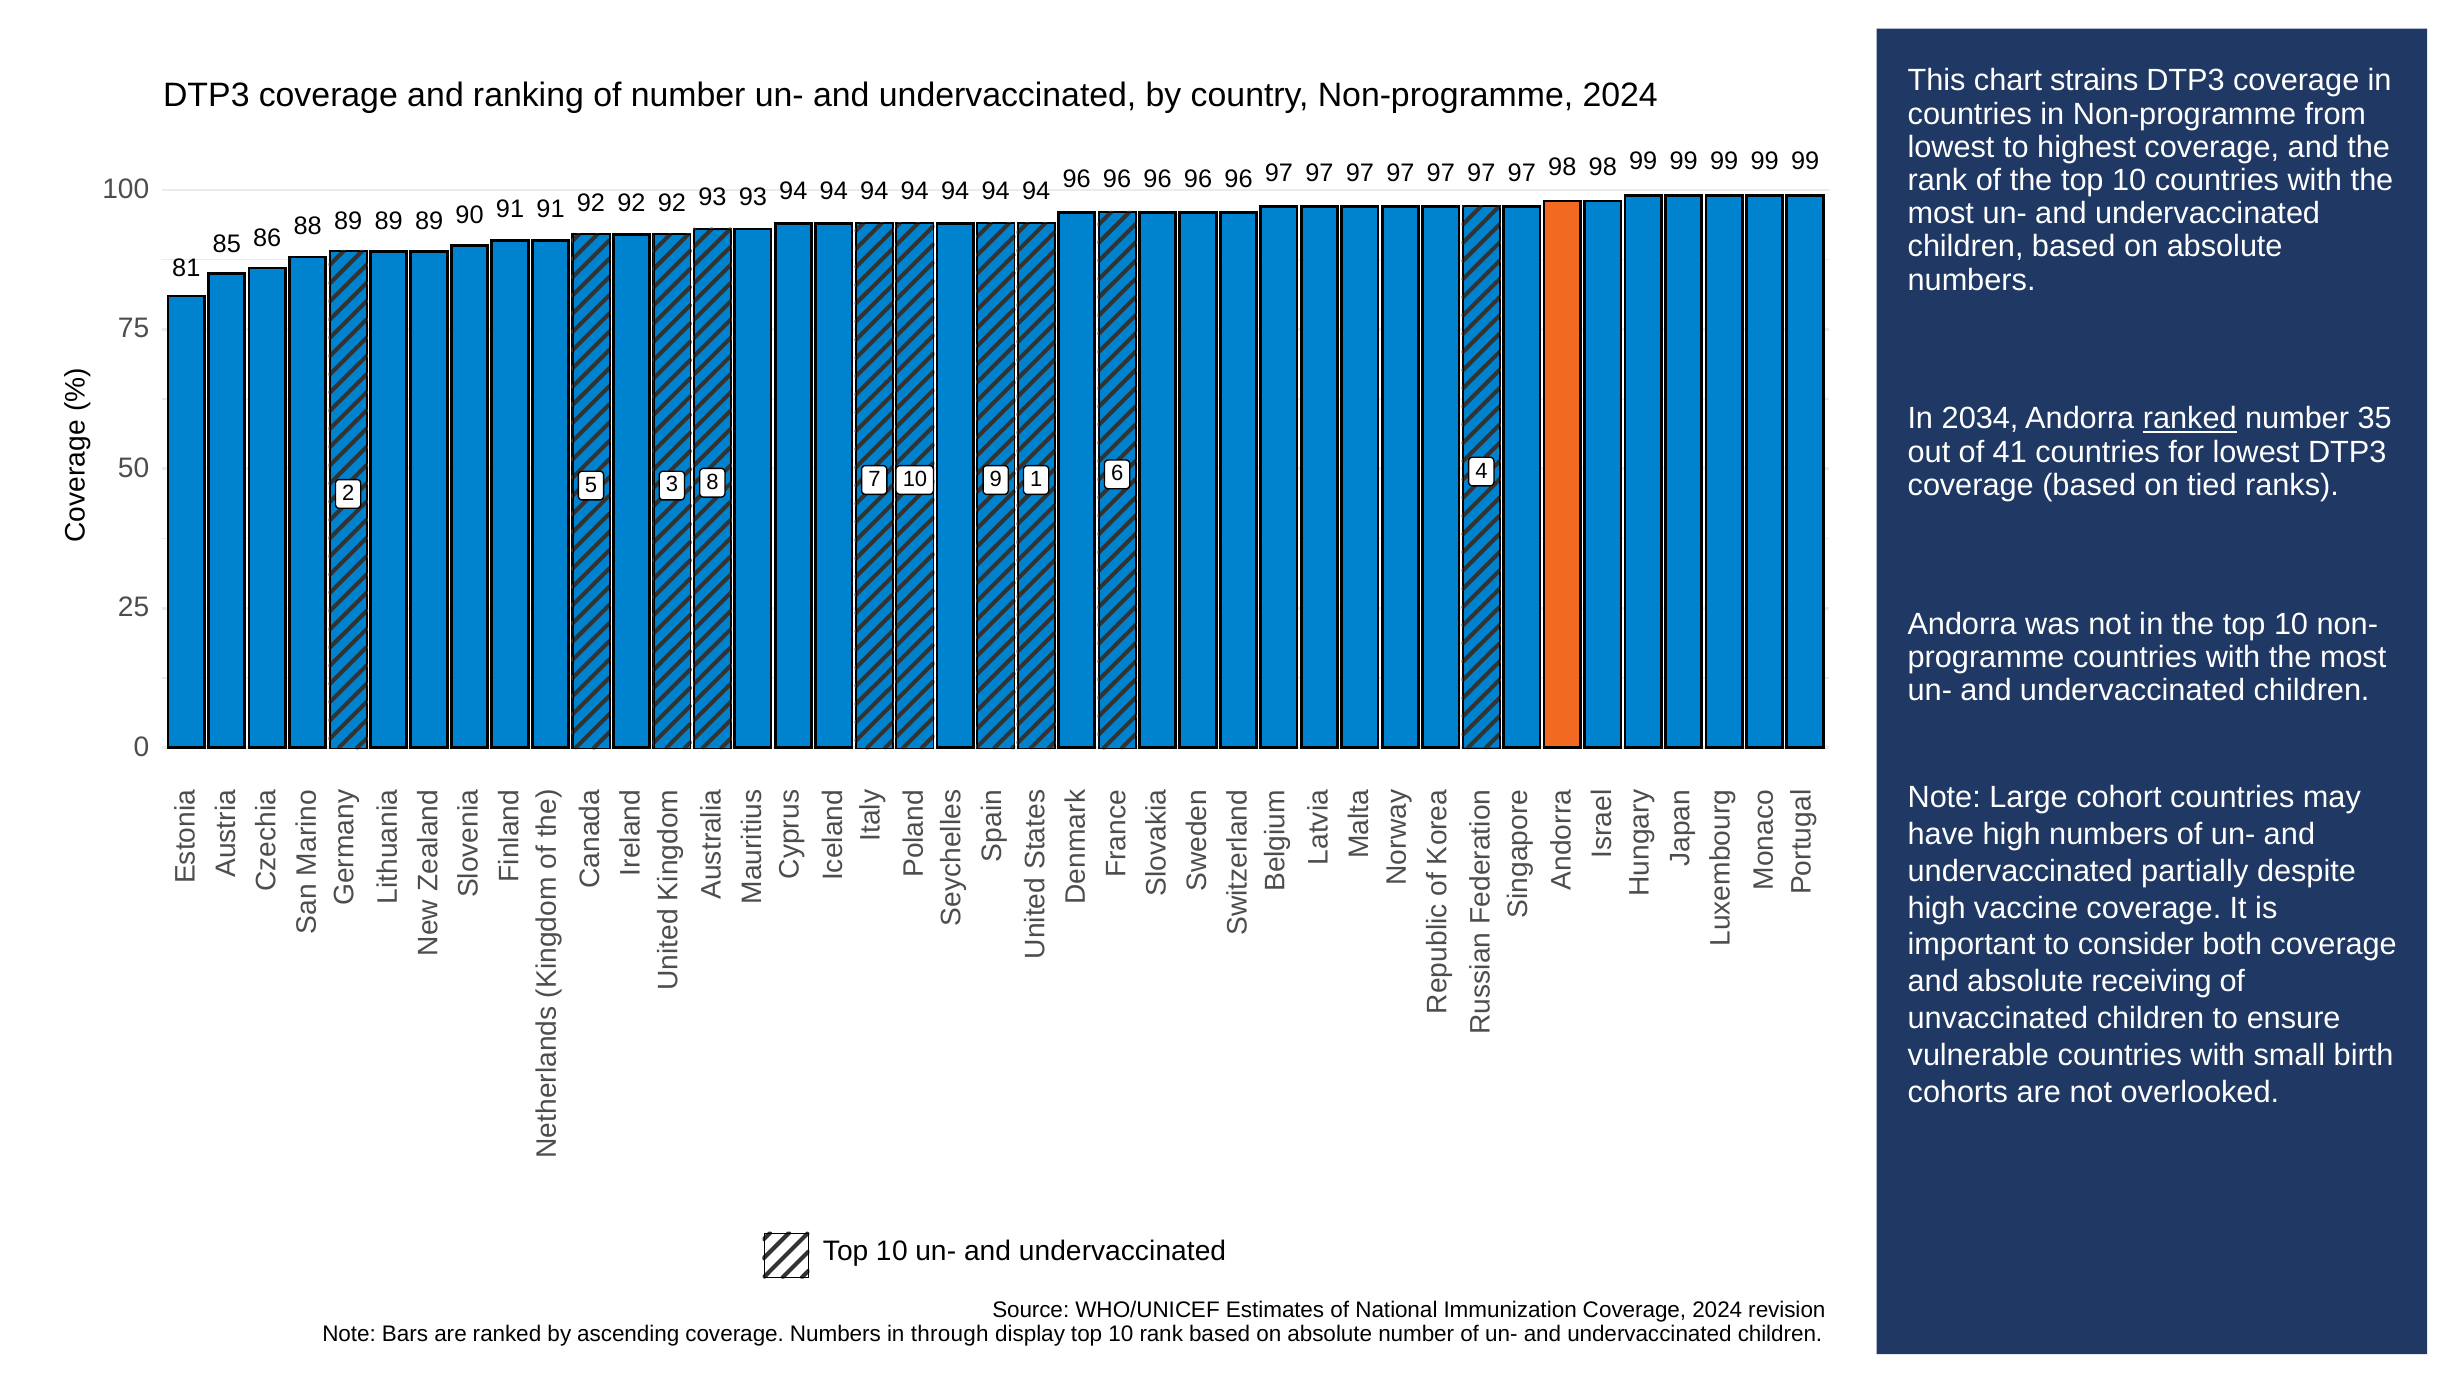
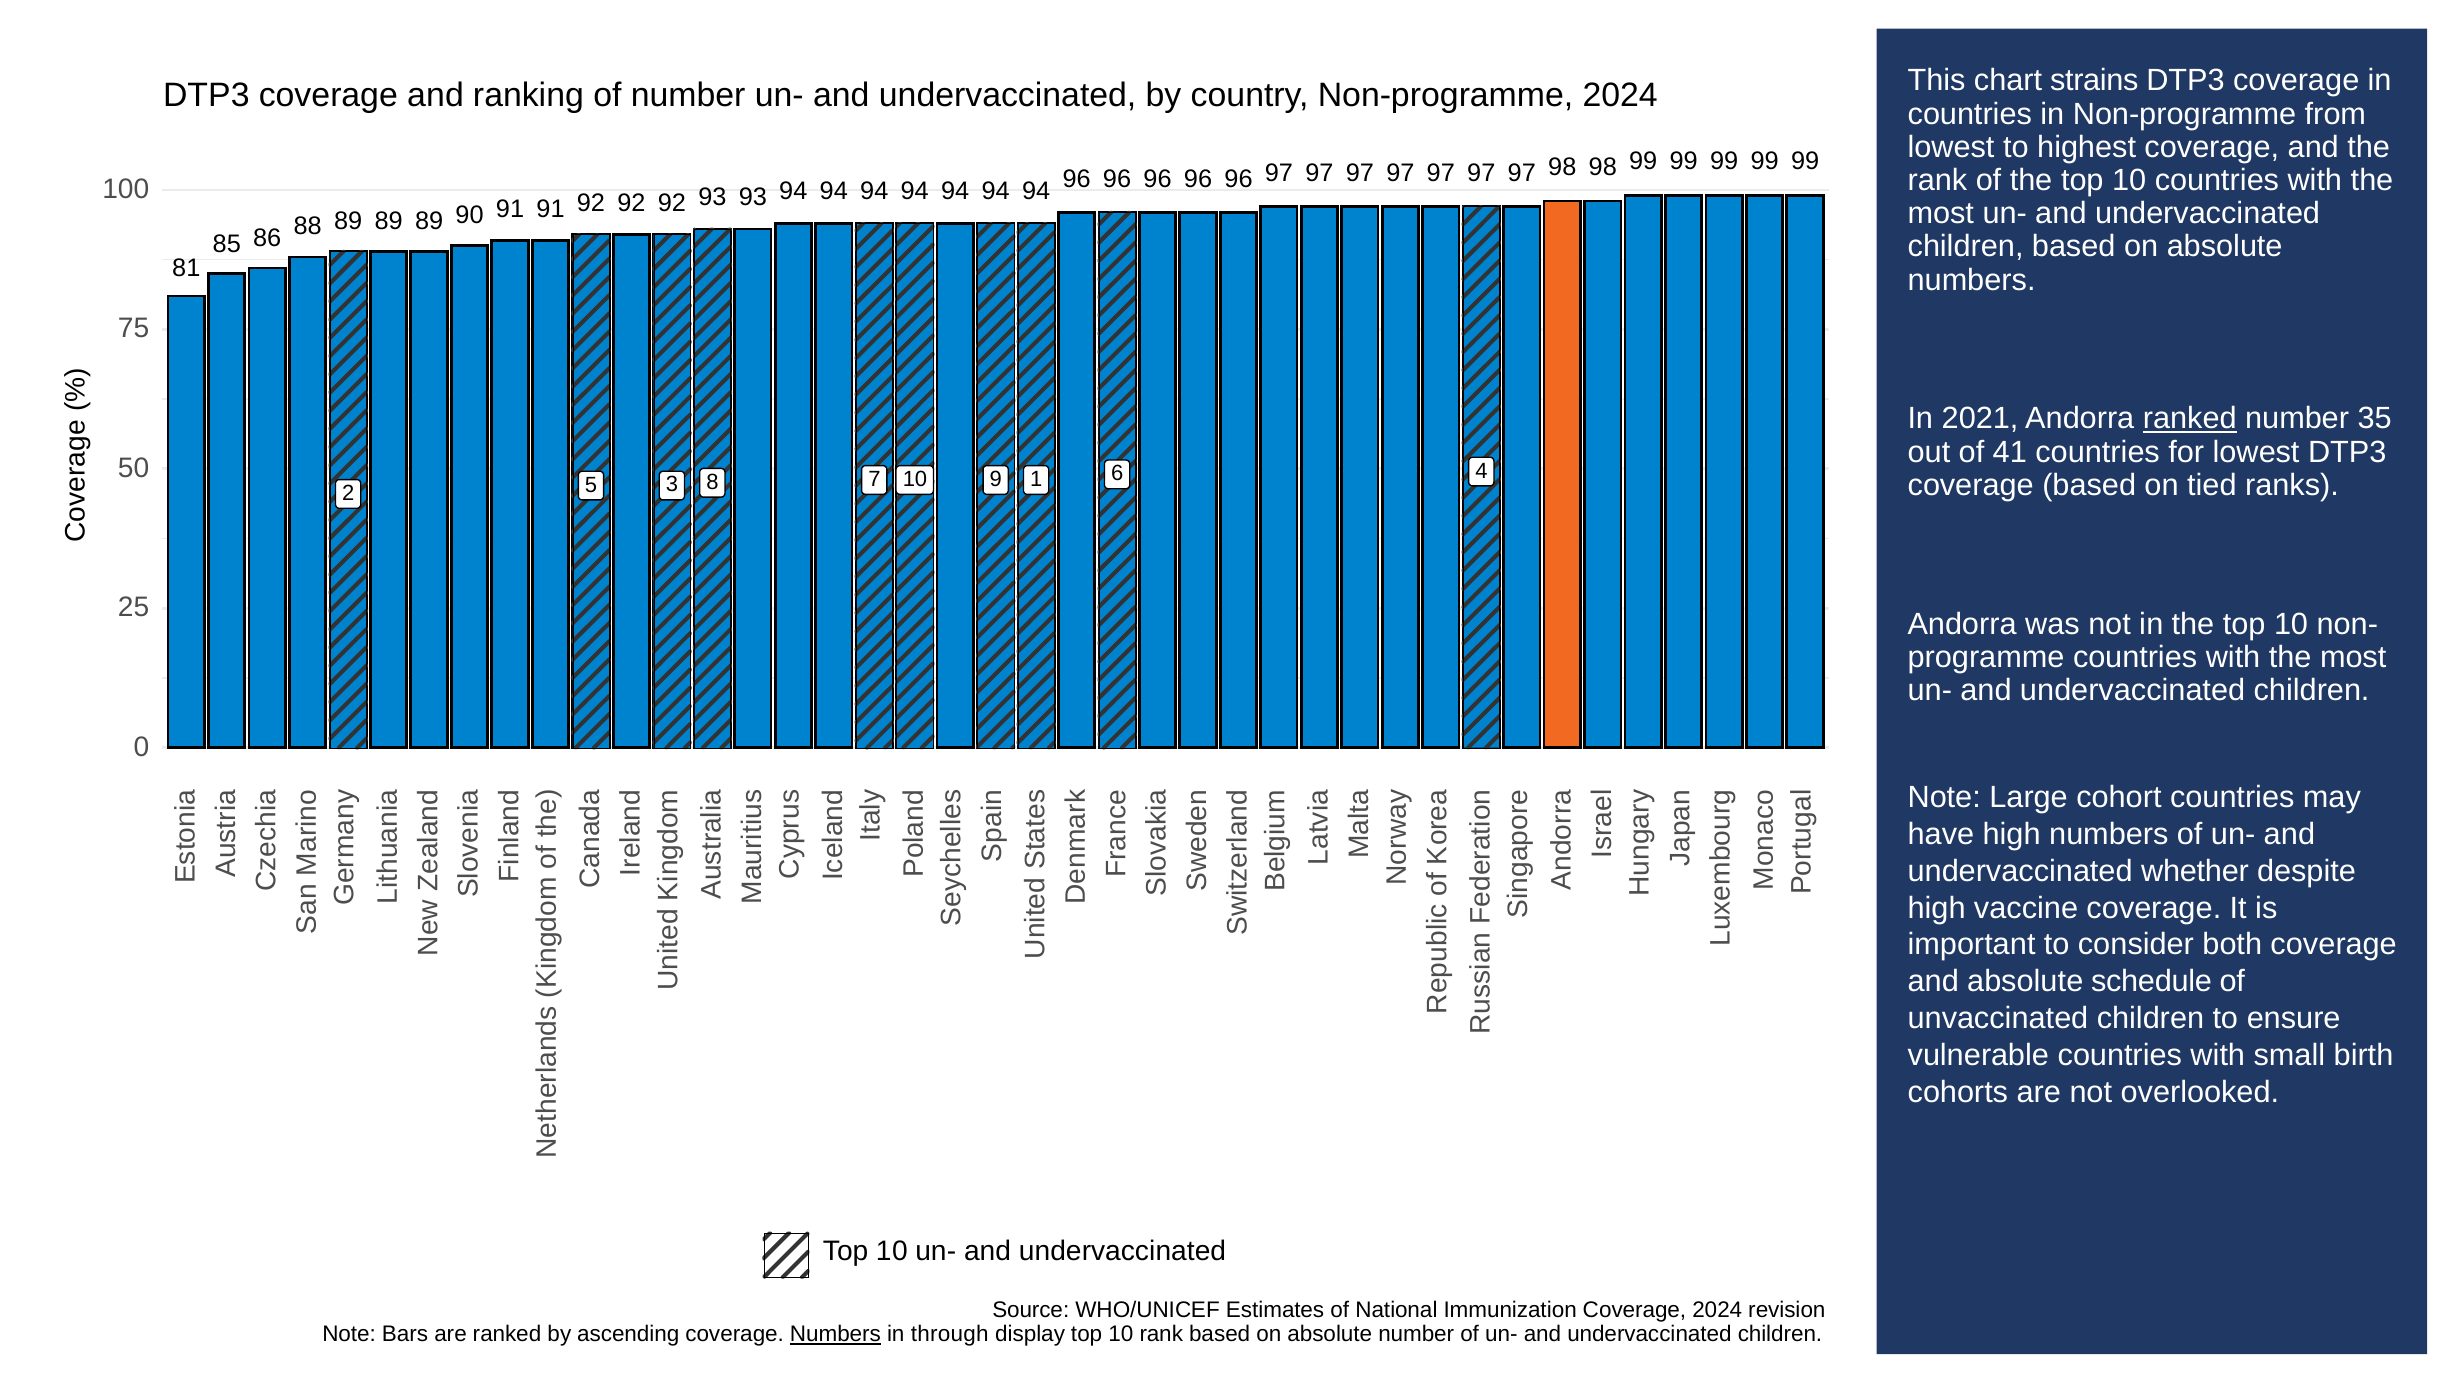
2034: 2034 -> 2021 (1980, 419)
partially: partially -> whether (2195, 871)
receiving: receiving -> schedule (2152, 981)
Numbers underline: none -> present (835, 1334)
